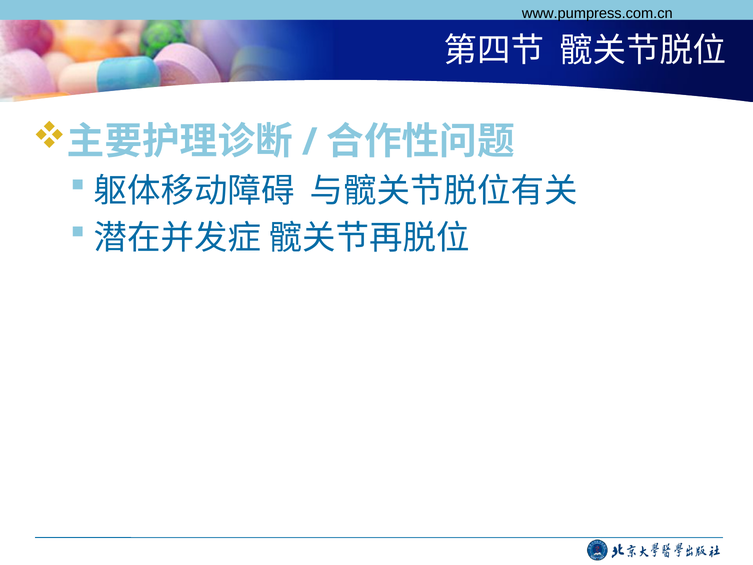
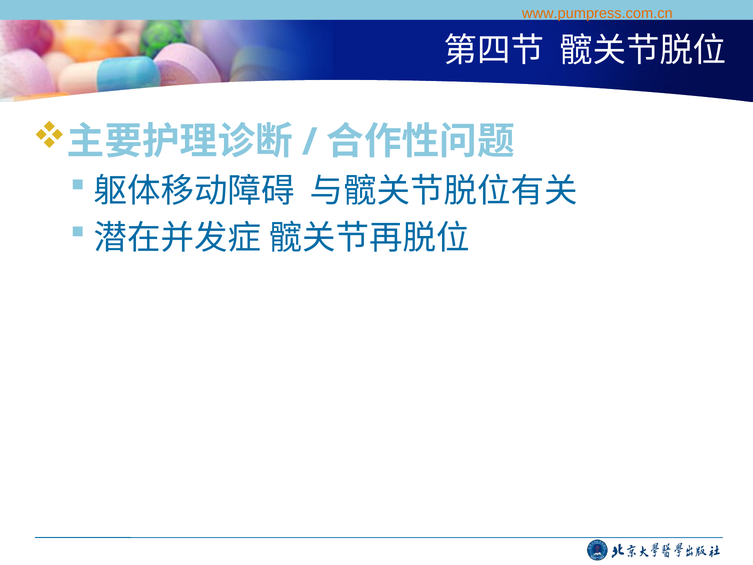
www.pumpress.com.cn colour: black -> orange (597, 14)
